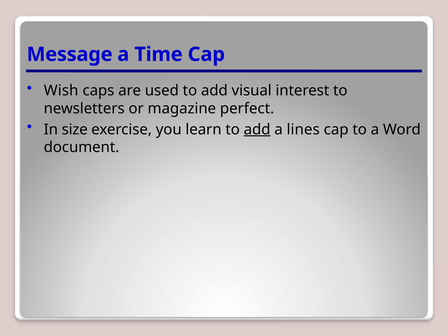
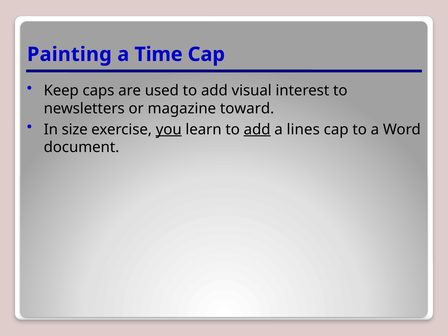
Message: Message -> Painting (69, 54)
Wish: Wish -> Keep (61, 91)
perfect: perfect -> toward (247, 109)
you underline: none -> present (169, 129)
